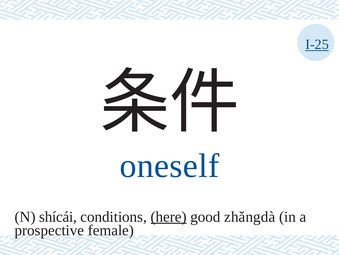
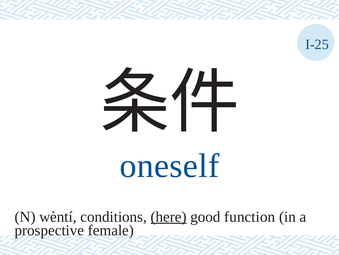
I-25 underline: present -> none (317, 44)
shícái: shícái -> wèntí (58, 216)
zhǎngdà: zhǎngdà -> function (250, 216)
